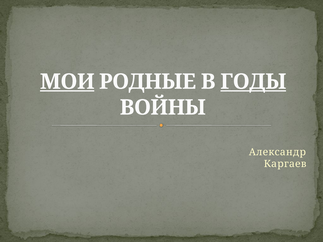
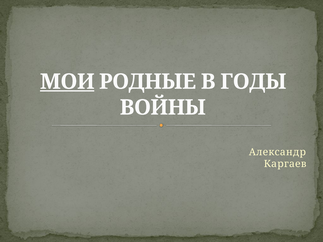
ГОДЫ underline: present -> none (253, 82)
